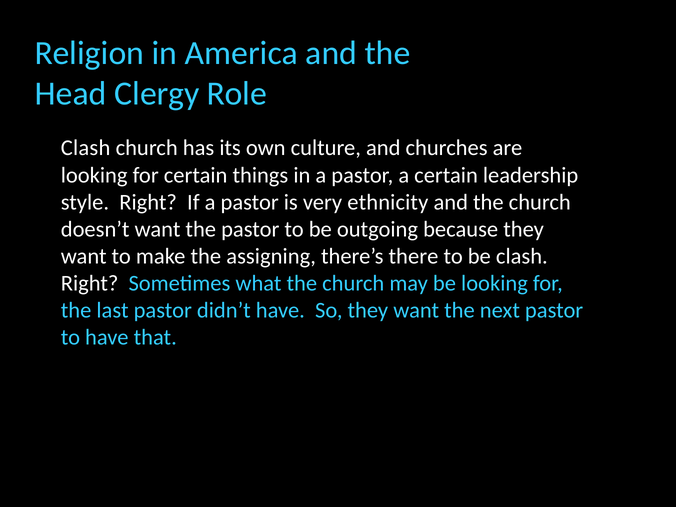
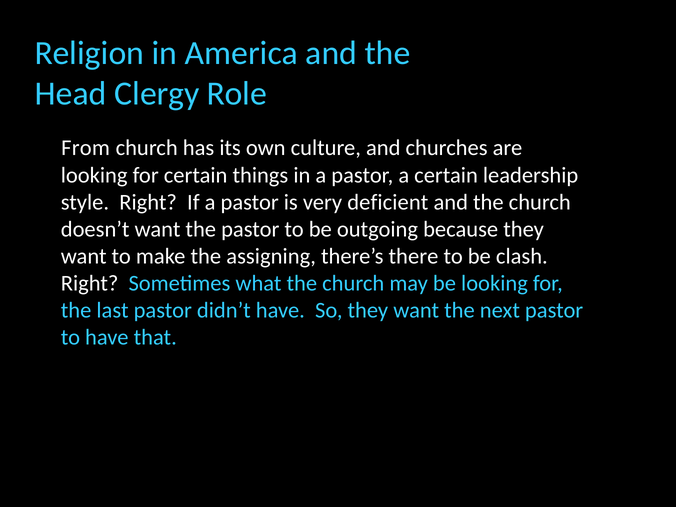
Clash: Clash -> From (86, 148)
ethnicity: ethnicity -> deficient (388, 202)
